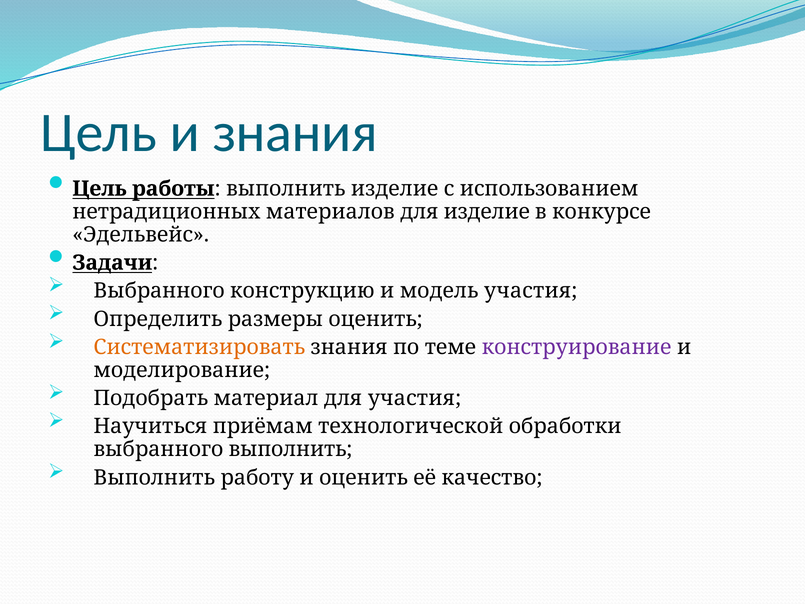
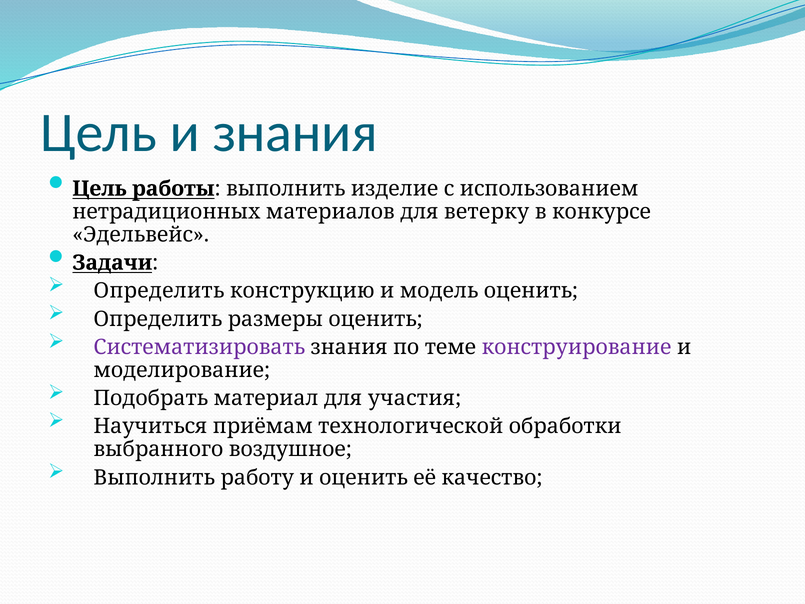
для изделие: изделие -> ветерку (487, 212)
Выбранного: Выбранного -> Определить (159, 291)
модель участия: участия -> оценить (531, 291)
Систематизировать colour: orange -> purple (199, 347)
выбранного выполнить: выполнить -> воздушное (290, 449)
